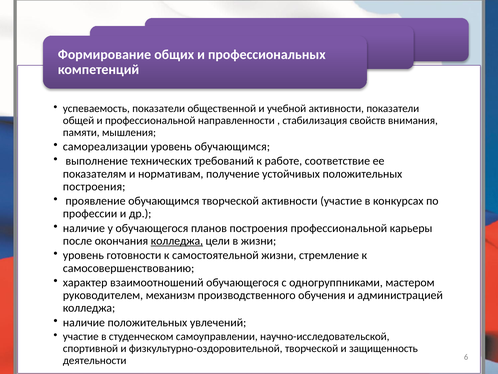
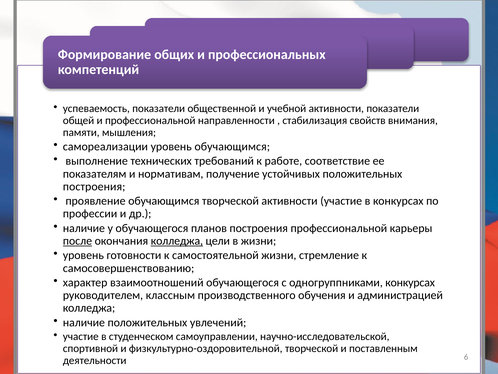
после underline: none -> present (77, 241)
одногруппниками мастером: мастером -> конкурсах (410, 282)
механизм: механизм -> классным (170, 295)
защищенность: защищенность -> поставленным (383, 348)
